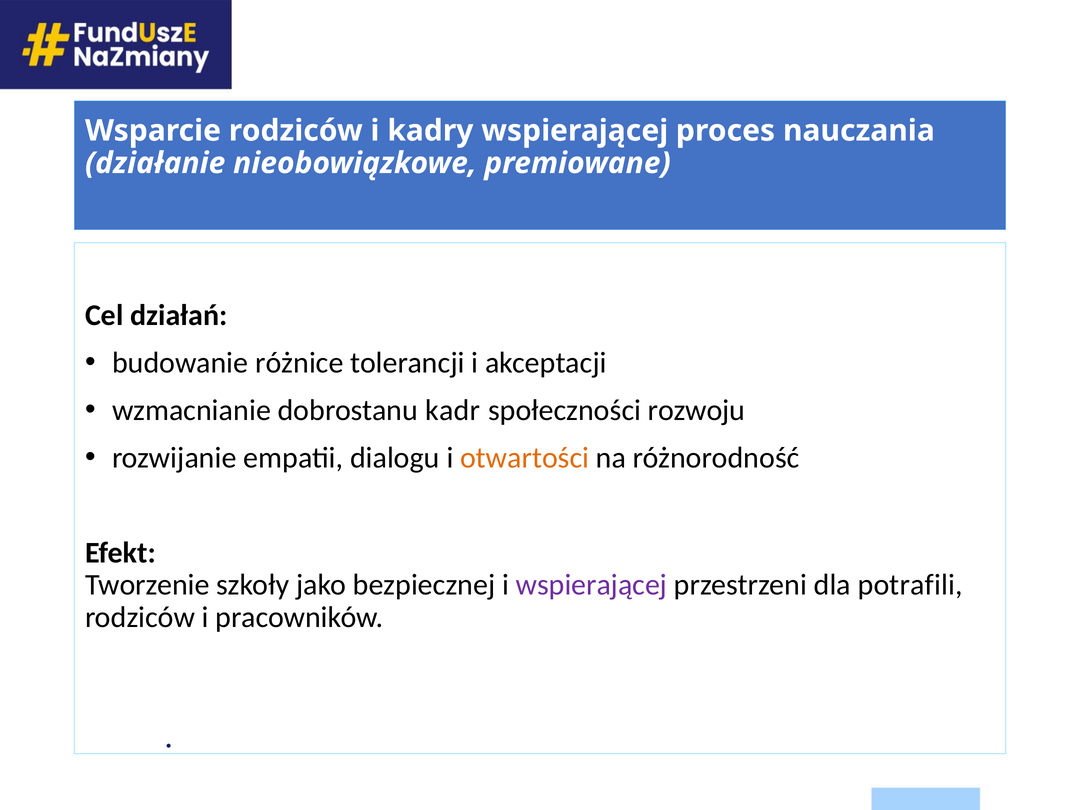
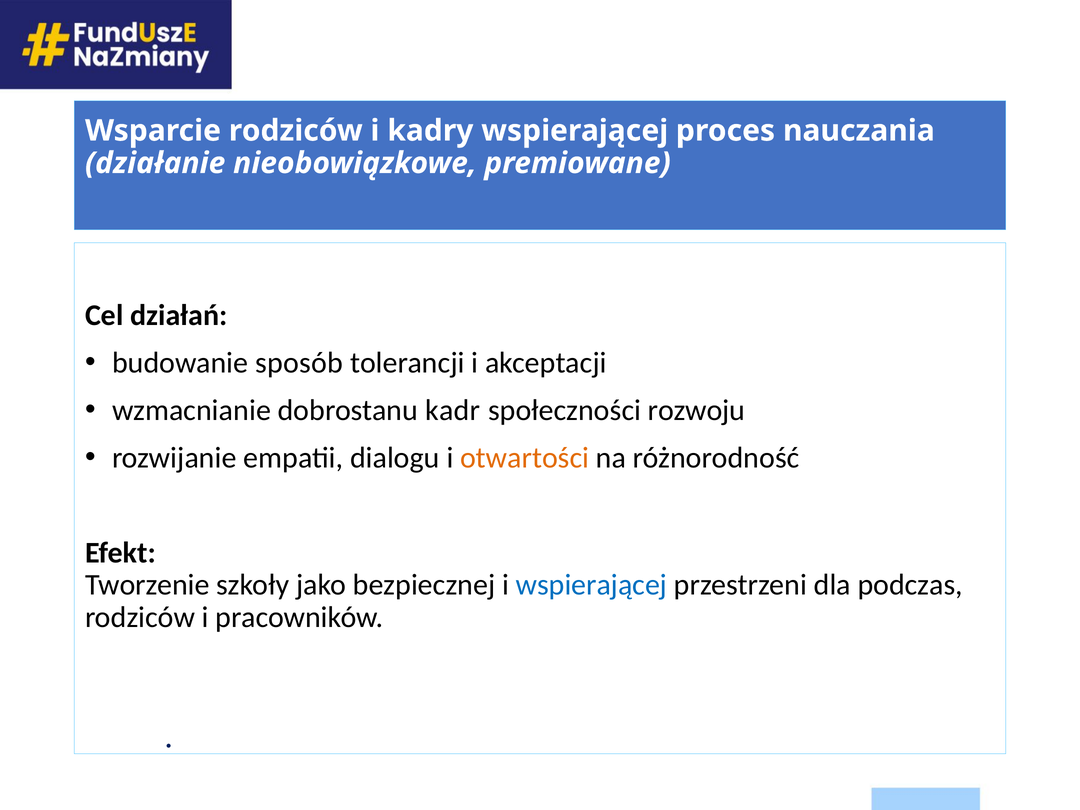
różnice: różnice -> sposób (299, 363)
wspierającej colour: purple -> blue (591, 585)
potrafili: potrafili -> podczas (910, 585)
